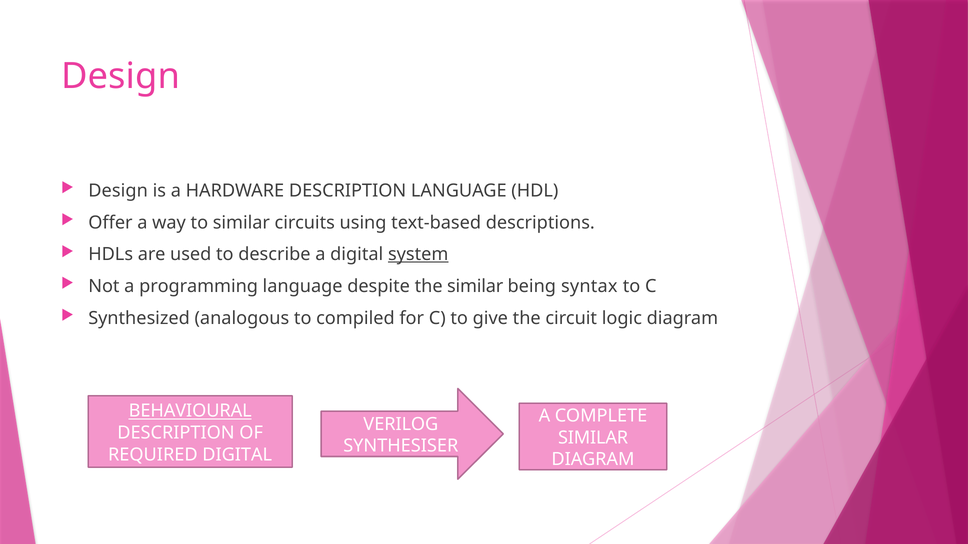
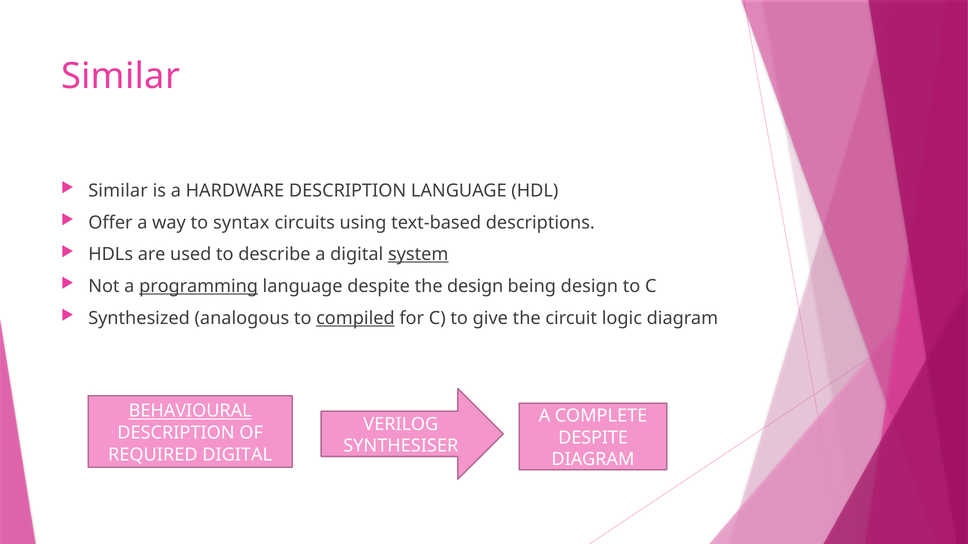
Design: Design -> Similar (121, 76)
Design: Design -> Similar (118, 191)
to similar: similar -> syntax (241, 223)
programming underline: none -> present (199, 286)
the similar: similar -> design (475, 286)
being syntax: syntax -> design (589, 286)
compiled underline: none -> present (355, 318)
SIMILAR: SIMILAR -> DESPITE (593, 438)
